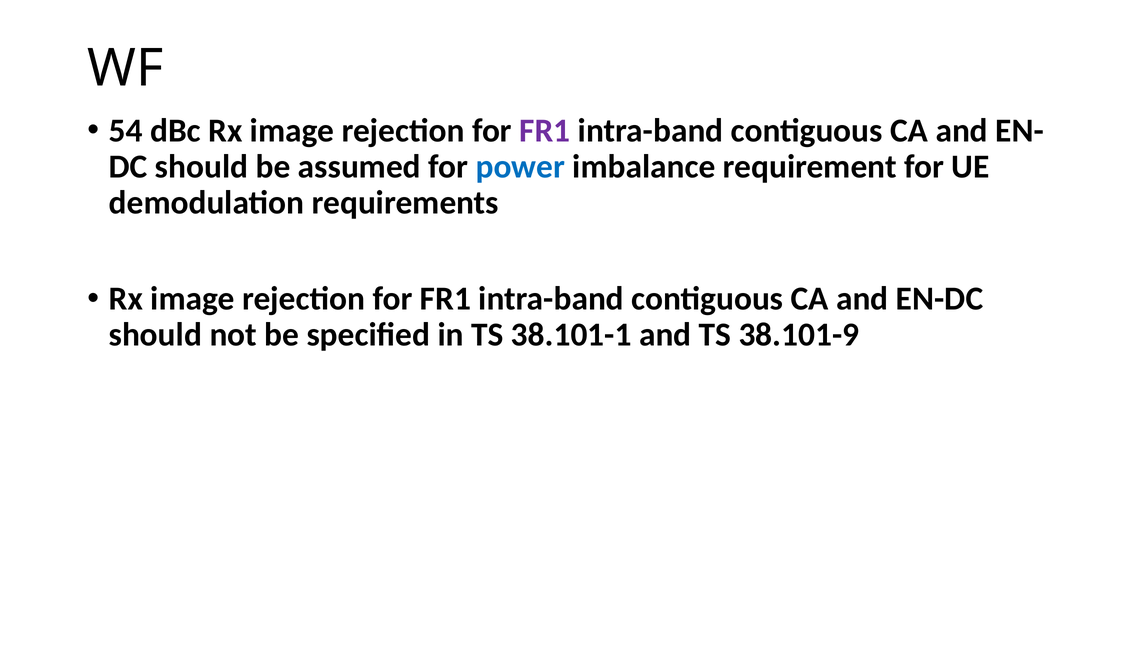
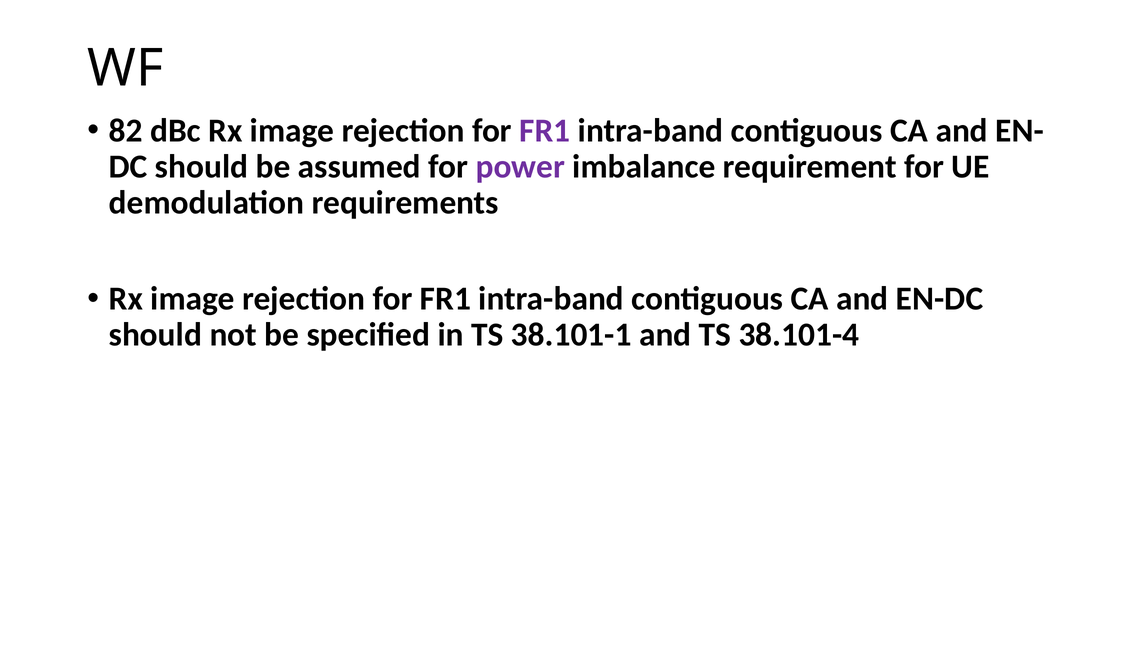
54: 54 -> 82 (126, 131)
power colour: blue -> purple (520, 167)
38.101-9: 38.101-9 -> 38.101-4 (799, 335)
